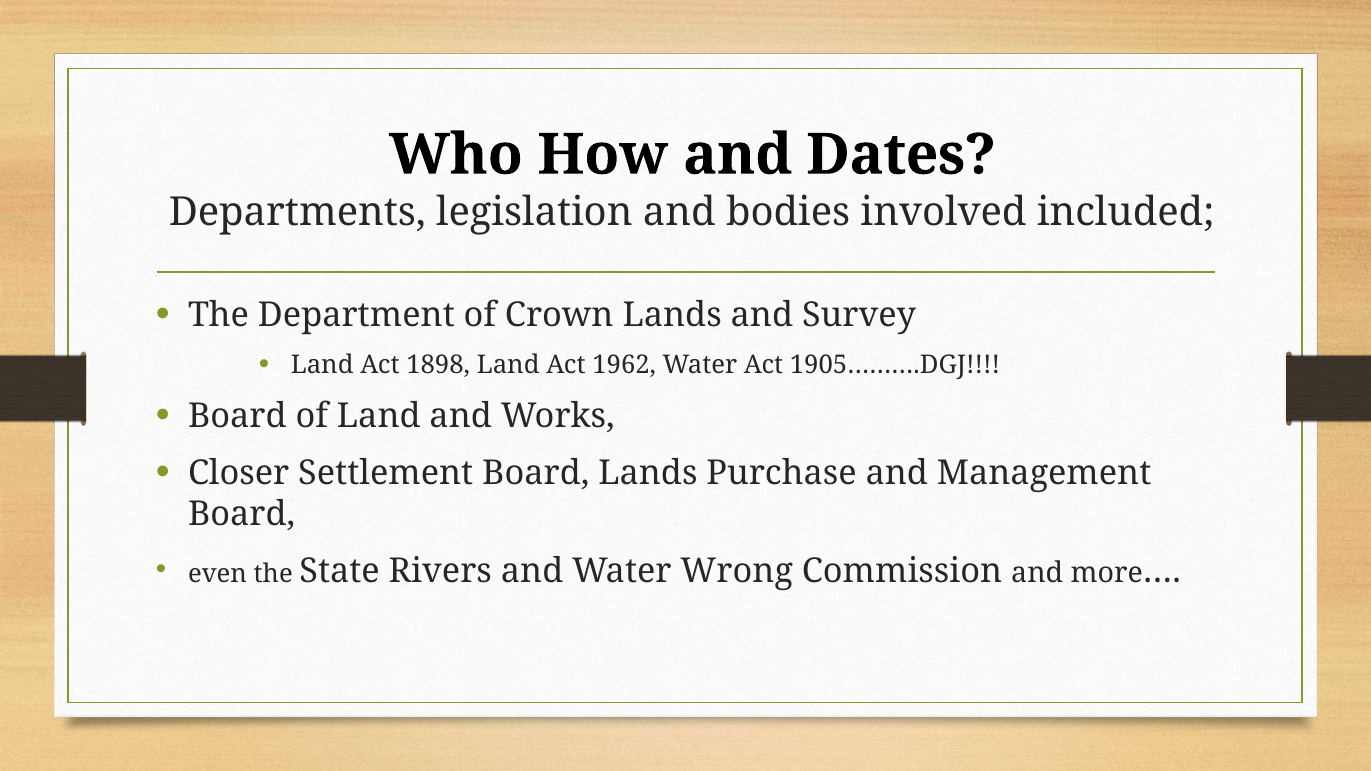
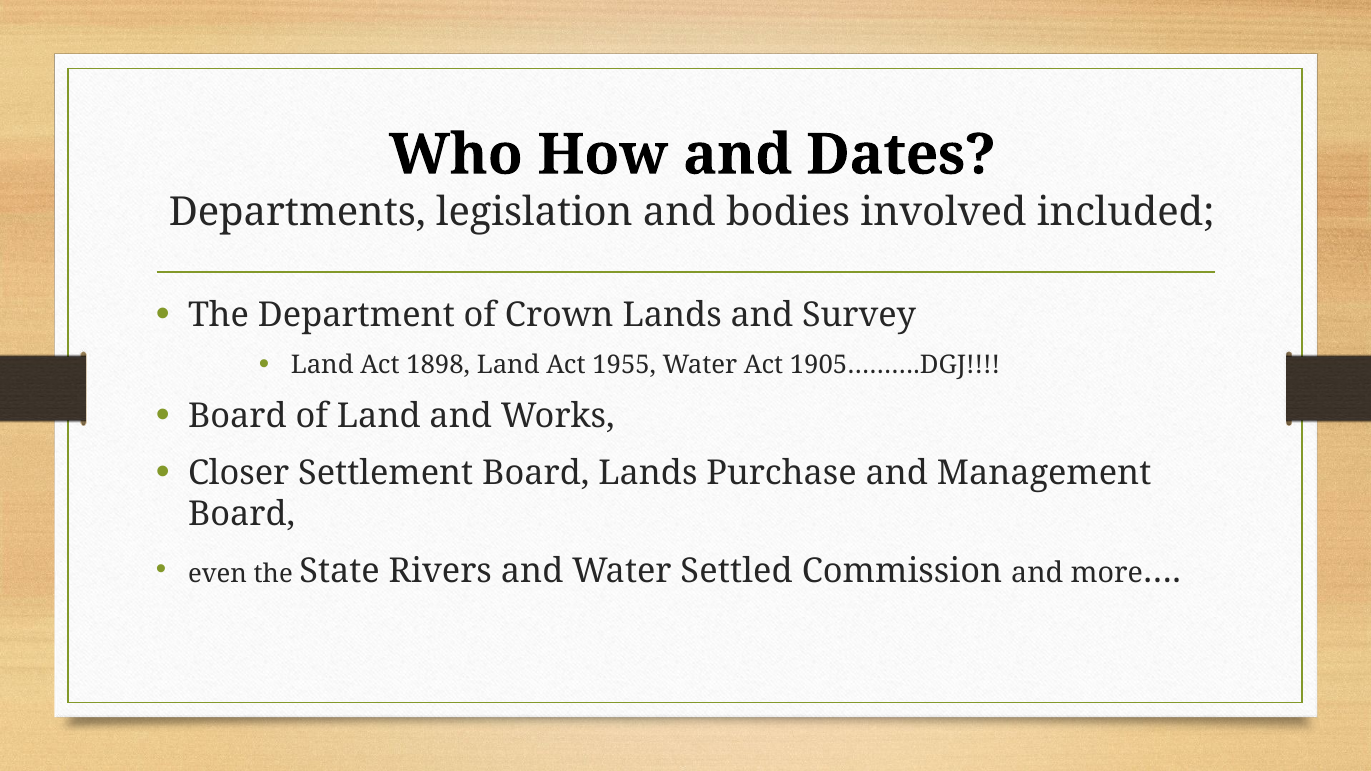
1962: 1962 -> 1955 (624, 365)
Wrong: Wrong -> Settled (737, 571)
